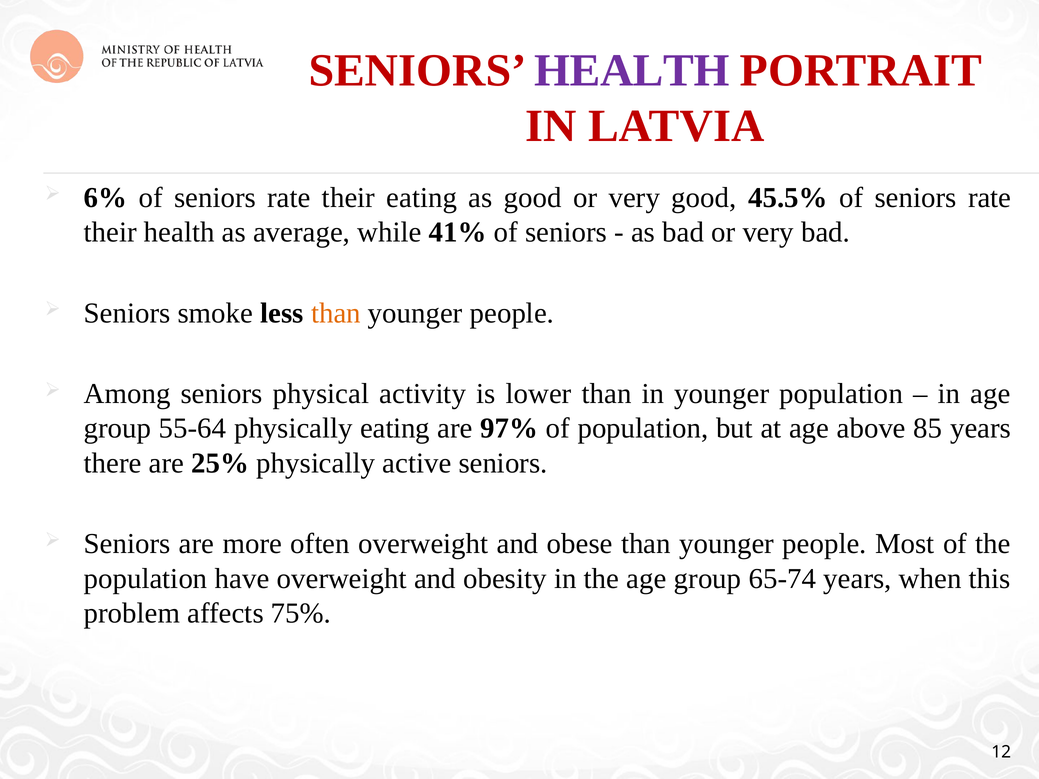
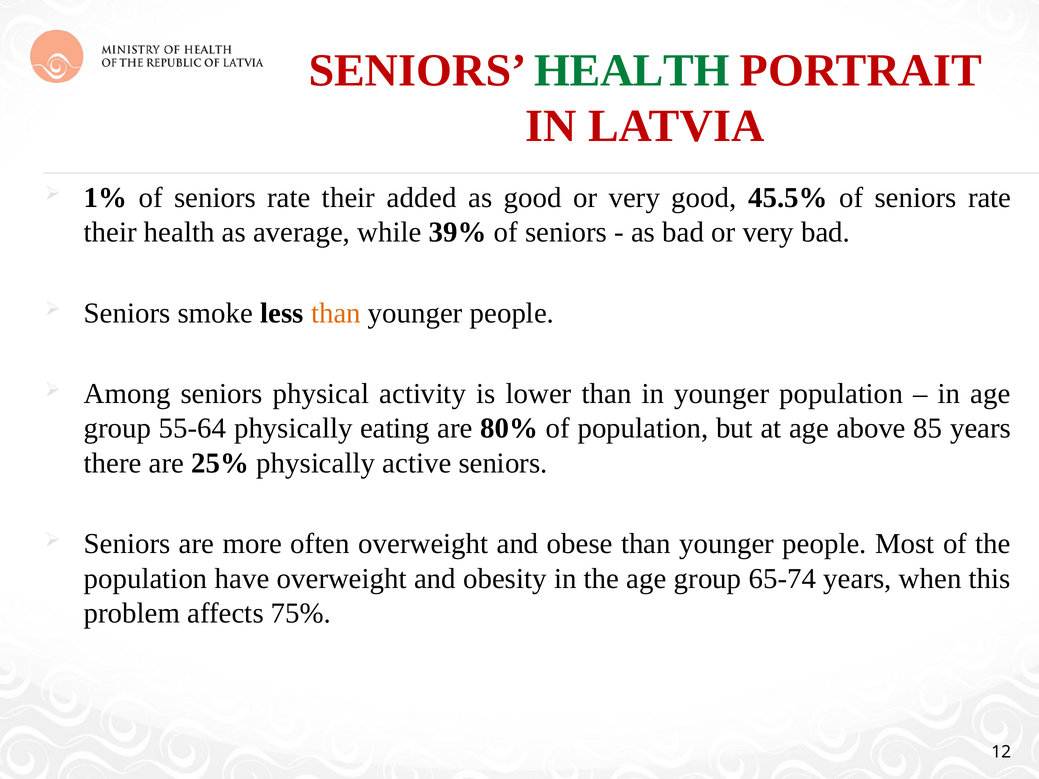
HEALTH colour: purple -> green (632, 71)
6%: 6% -> 1% (105, 198)
their eating: eating -> added (422, 198)
41%: 41% -> 39% (458, 232)
97%: 97% -> 80% (509, 429)
